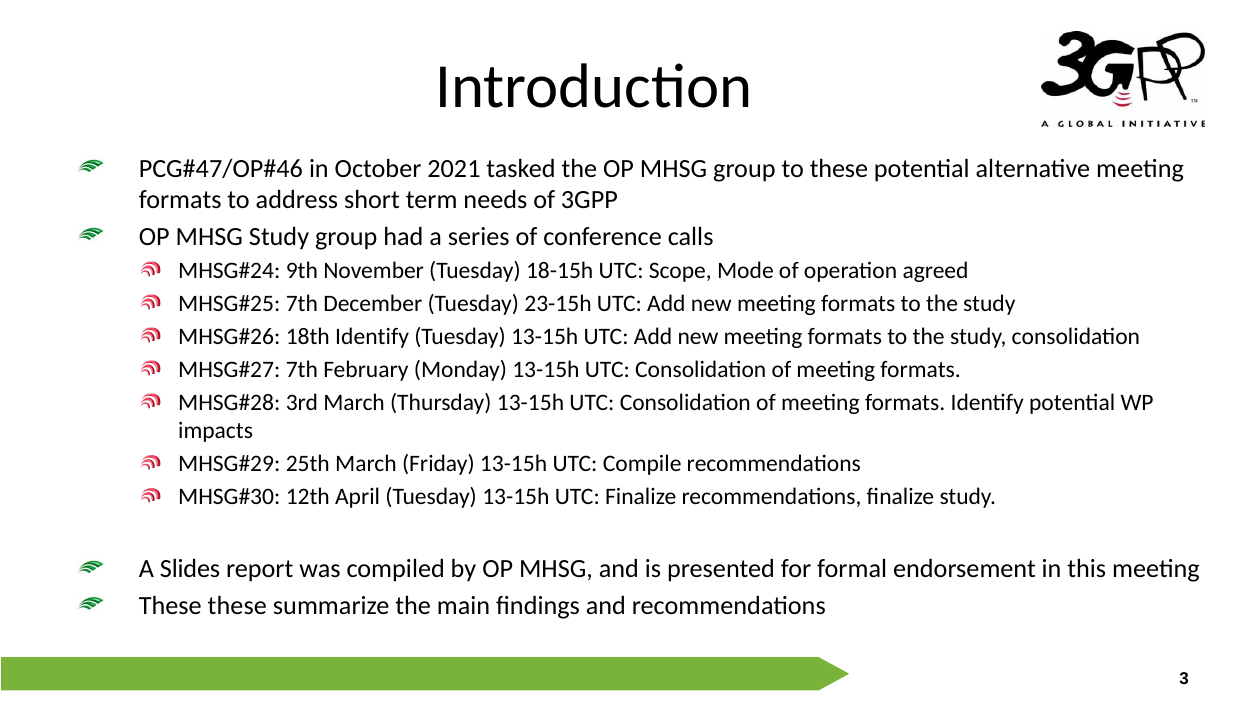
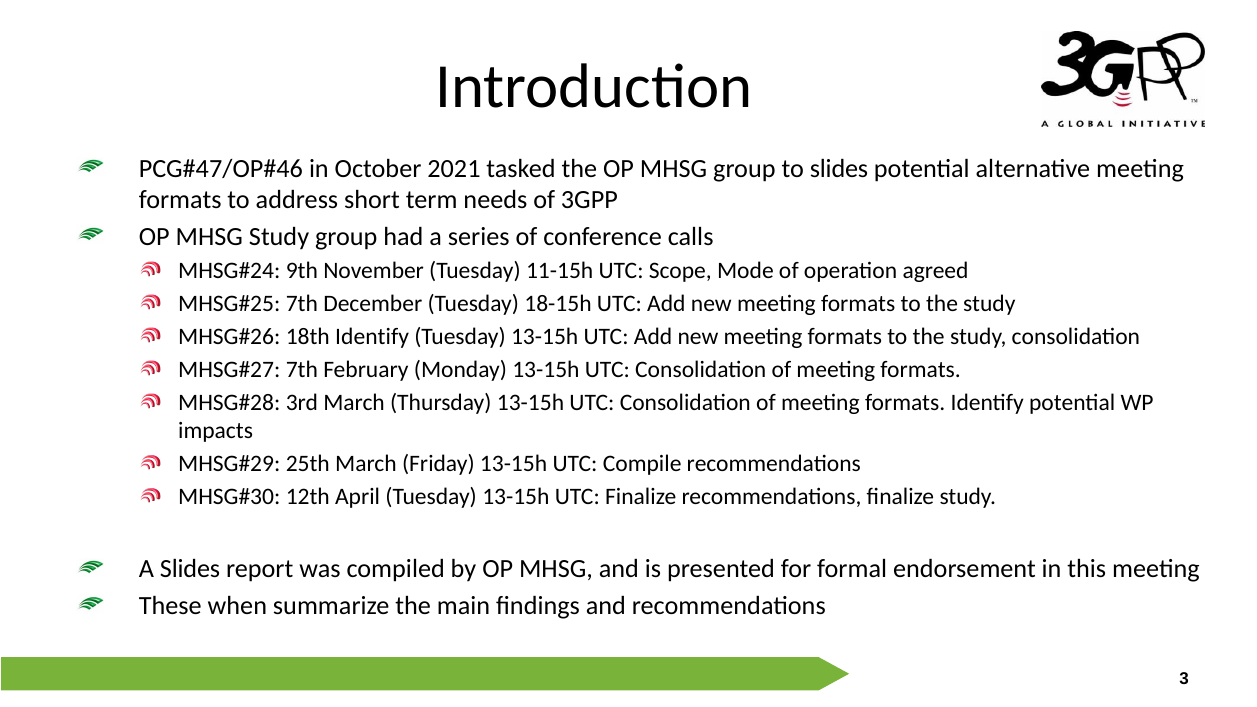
to these: these -> slides (839, 168)
18-15h: 18-15h -> 11-15h (560, 271)
23-15h: 23-15h -> 18-15h (558, 304)
These these: these -> when (237, 606)
